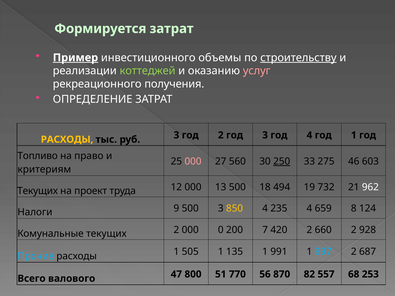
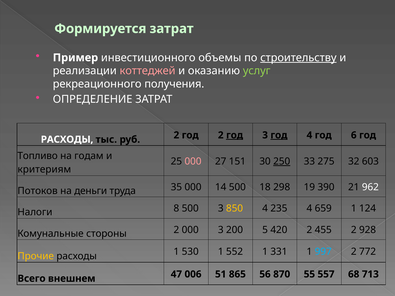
Пример underline: present -> none (75, 58)
коттеджей colour: light green -> pink (148, 71)
услуг colour: pink -> light green (257, 71)
РАСХОДЫ colour: yellow -> white (67, 140)
руб 3: 3 -> 2 (176, 135)
год underline: none -> present (235, 135)
год underline: none -> present (279, 135)
год 1: 1 -> 6 (354, 135)
право: право -> годам (89, 156)
560: 560 -> 151 (237, 161)
46: 46 -> 32 (354, 161)
Текущих: Текущих -> Потоков (38, 191)
проект: проект -> деньги (91, 191)
12: 12 -> 35 (176, 187)
13: 13 -> 14 (221, 187)
494: 494 -> 298 (282, 187)
732: 732 -> 390 (326, 187)
9: 9 -> 8 (176, 209)
659 8: 8 -> 1 (354, 209)
Комунальные текущих: текущих -> стороны (106, 234)
000 0: 0 -> 3 (221, 230)
7: 7 -> 5 (265, 230)
660: 660 -> 455 (323, 230)
Прочие colour: light blue -> yellow (36, 256)
505: 505 -> 530 (190, 252)
135: 135 -> 552 (235, 252)
991: 991 -> 331 (279, 252)
687: 687 -> 772 (368, 252)
валового: валового -> внешнем (72, 279)
800: 800 -> 006 (193, 274)
770: 770 -> 865 (237, 274)
82: 82 -> 55 (309, 274)
253: 253 -> 713 (370, 274)
